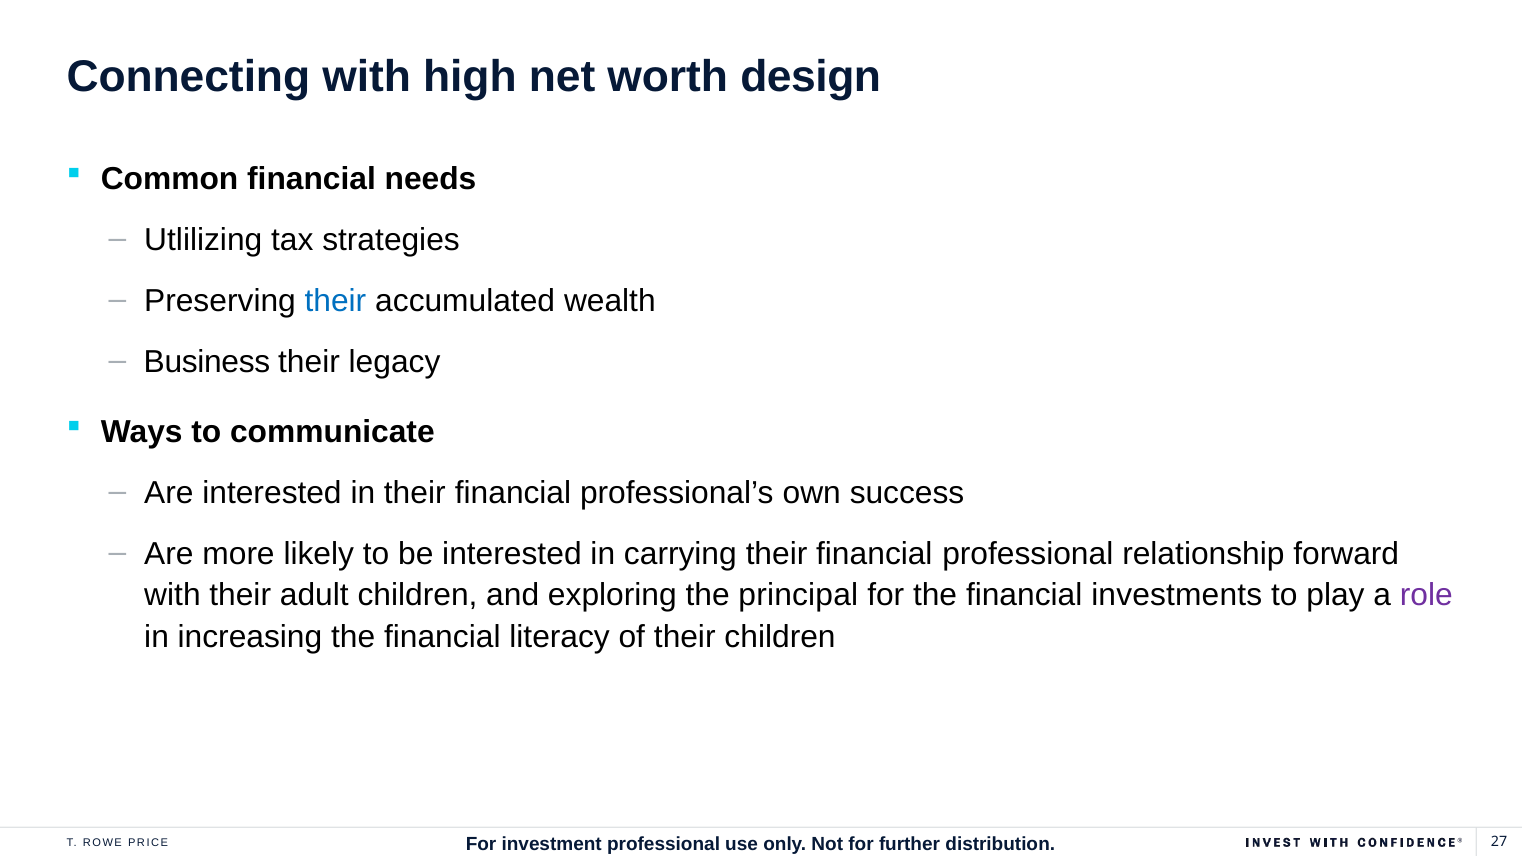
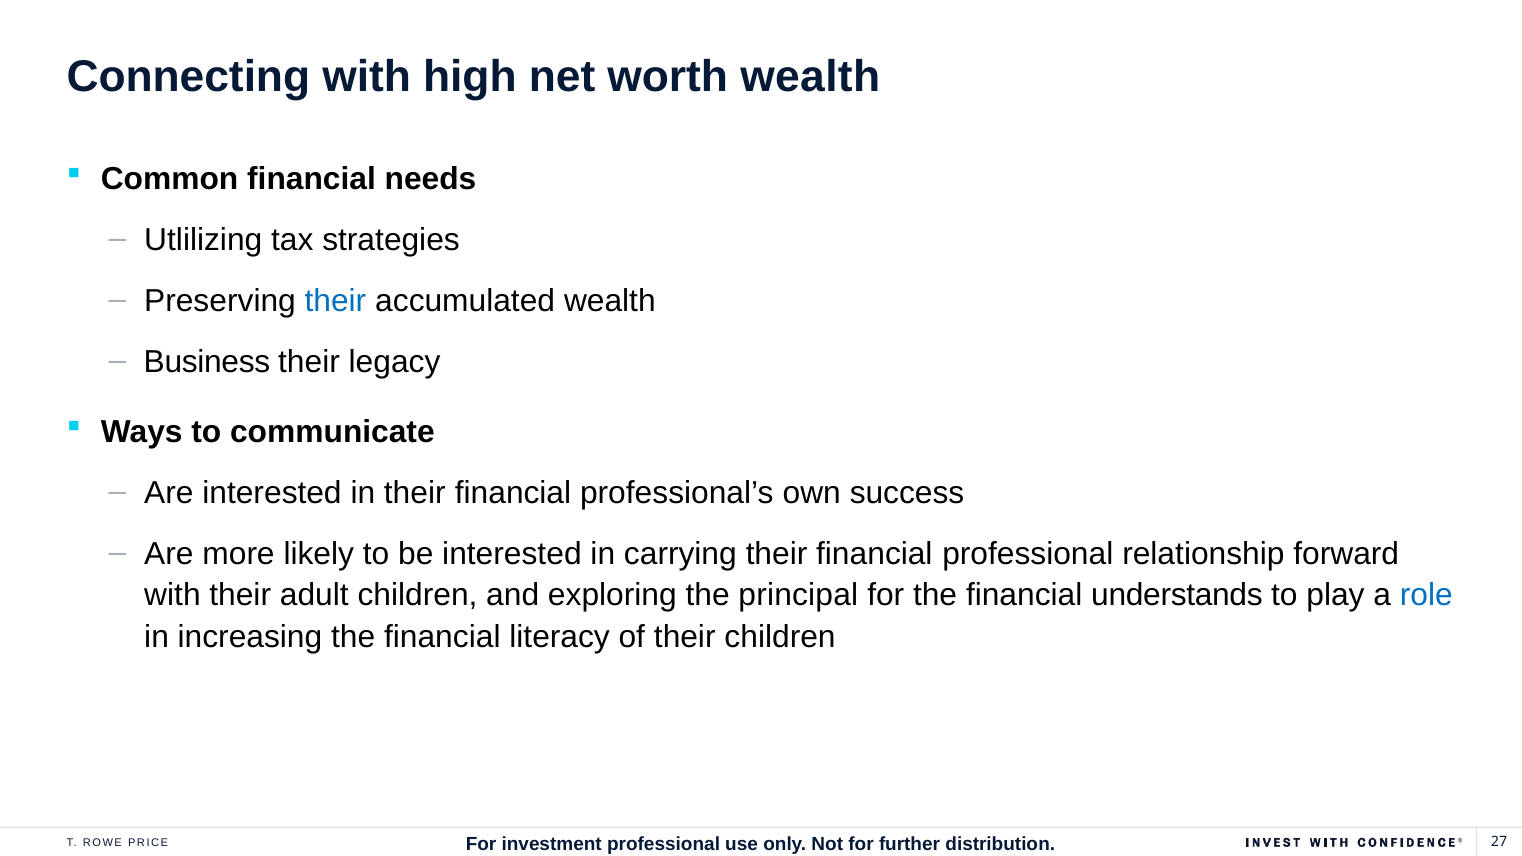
worth design: design -> wealth (810, 77)
investments: investments -> understands (1177, 596)
role colour: purple -> blue (1426, 596)
